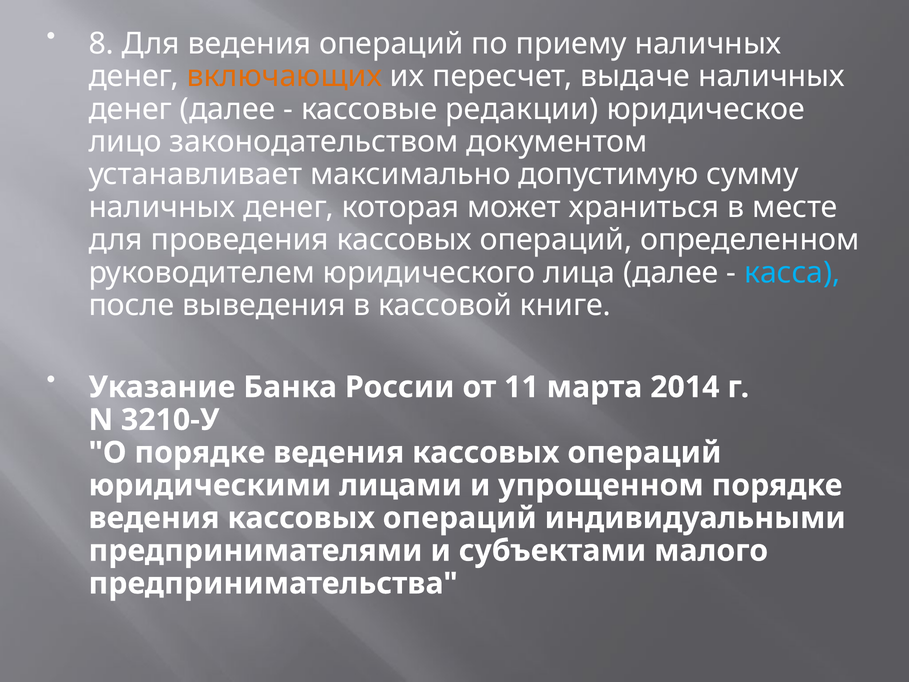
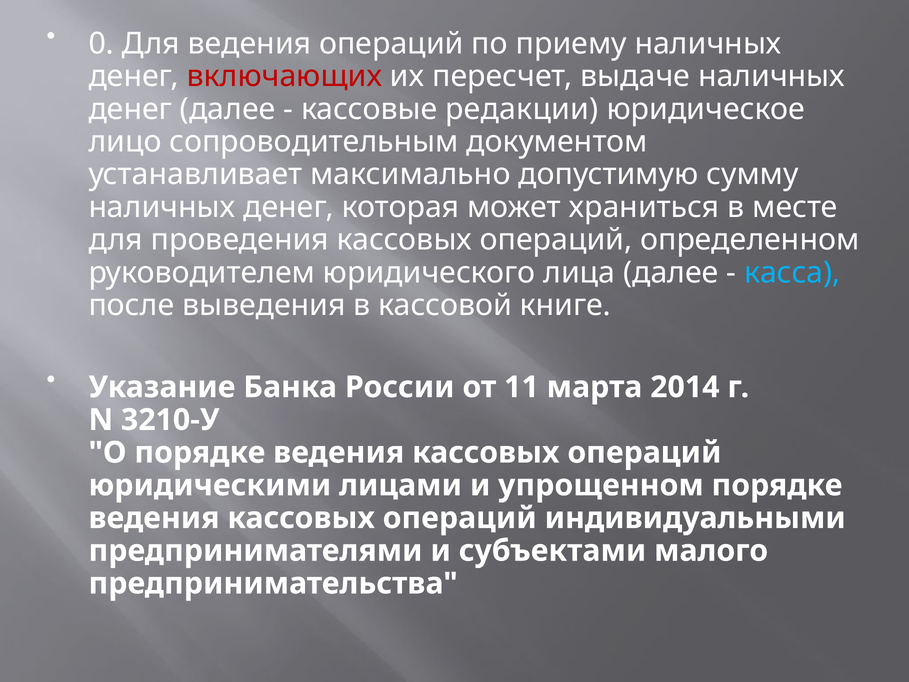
8: 8 -> 0 (101, 44)
включающих colour: orange -> red (284, 76)
законодательством: законодательством -> сопроводительным (314, 142)
